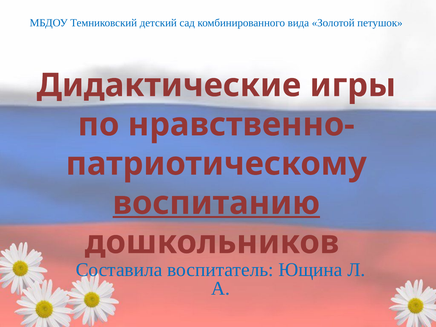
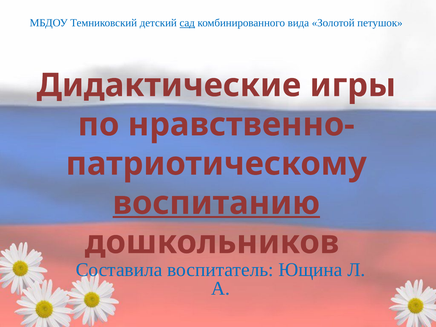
сад underline: none -> present (187, 23)
